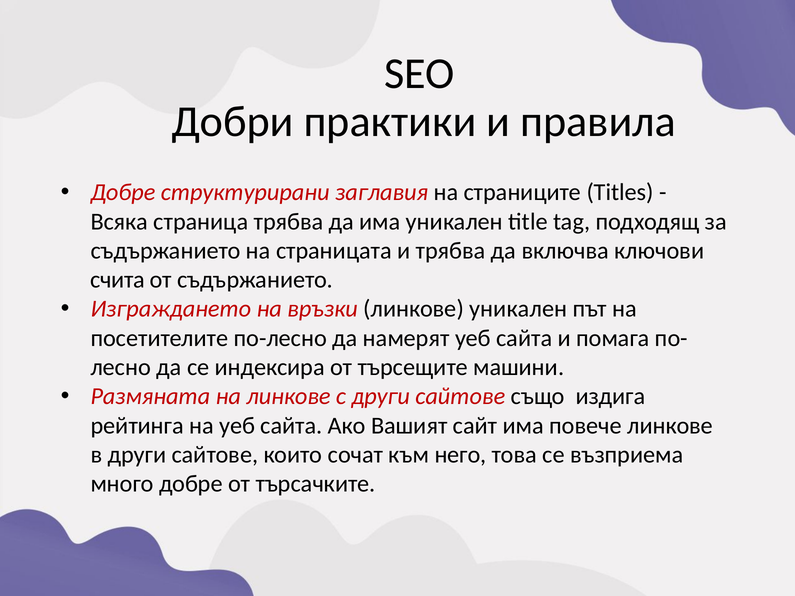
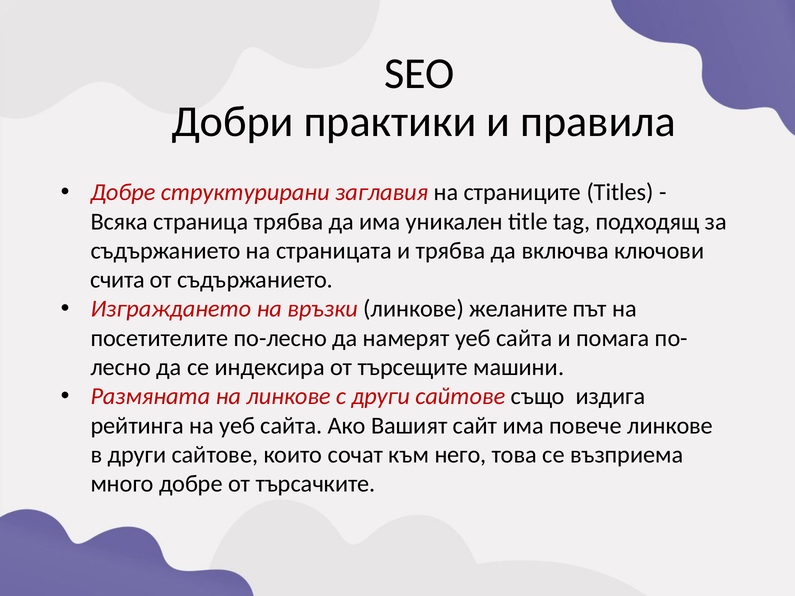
линкове уникален: уникален -> желаните (518, 309)
